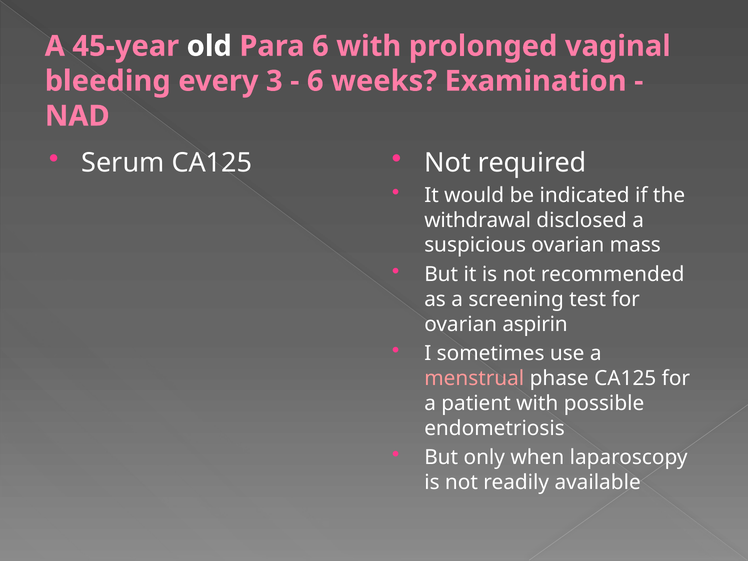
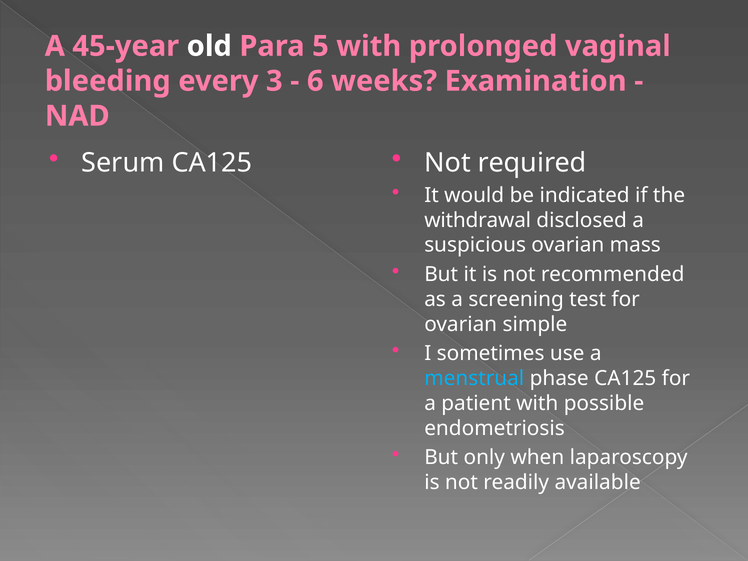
Para 6: 6 -> 5 (320, 46)
aspirin: aspirin -> simple (535, 324)
menstrual colour: pink -> light blue (474, 378)
